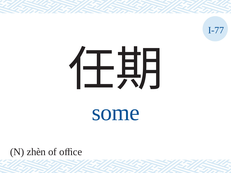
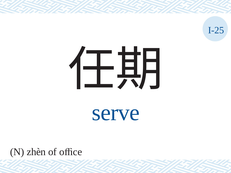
I-77: I-77 -> I-25 (216, 30)
some: some -> serve (116, 113)
